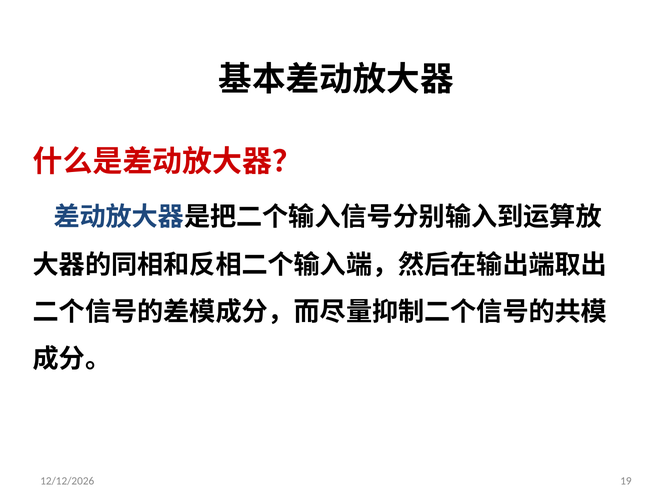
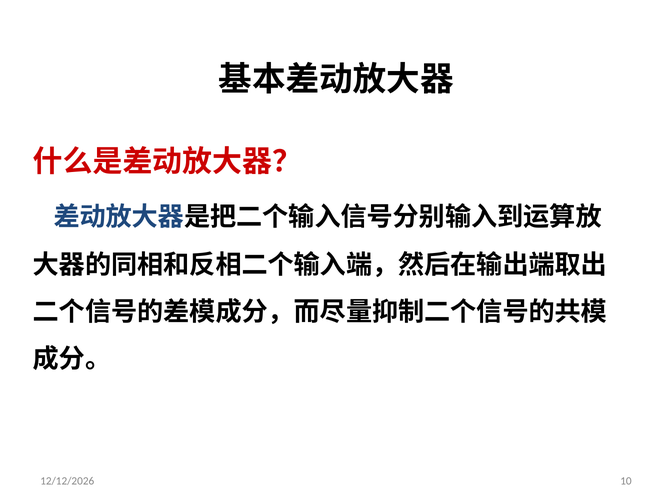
19: 19 -> 10 (626, 481)
